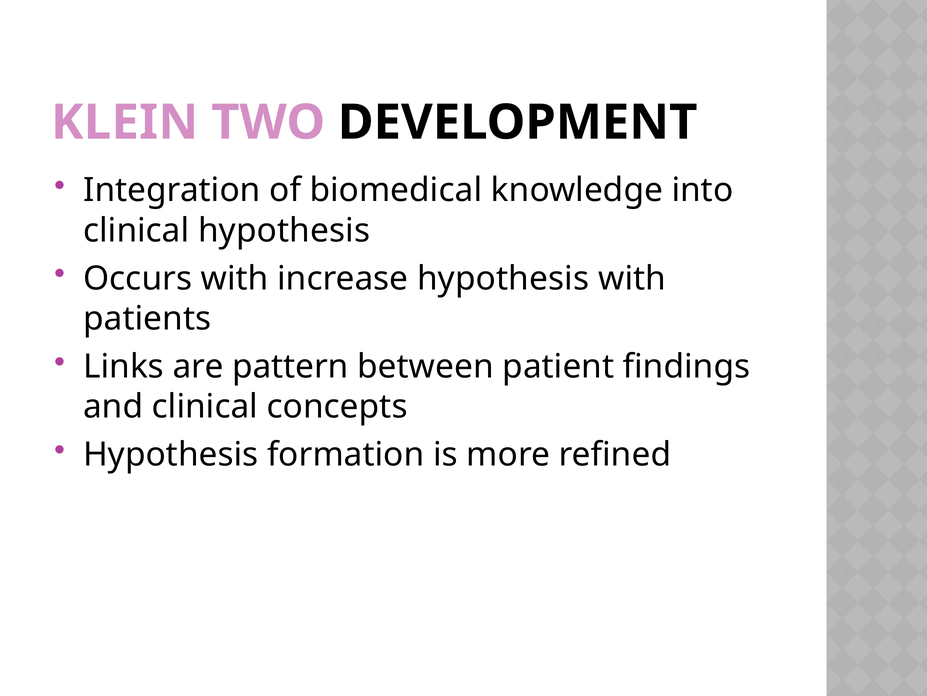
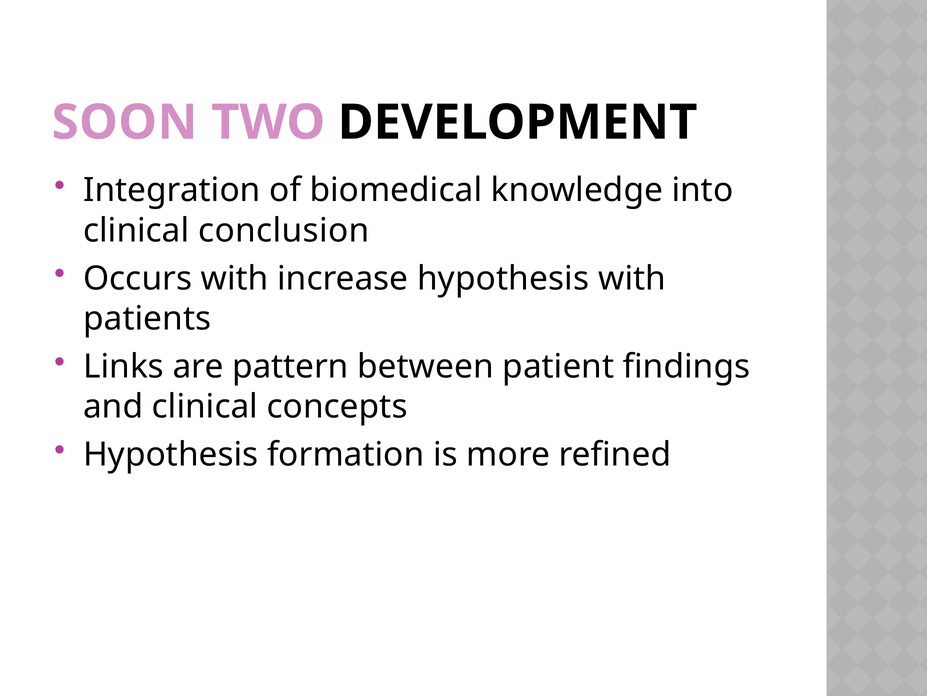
KLEIN: KLEIN -> SOON (124, 122)
clinical hypothesis: hypothesis -> conclusion (284, 230)
